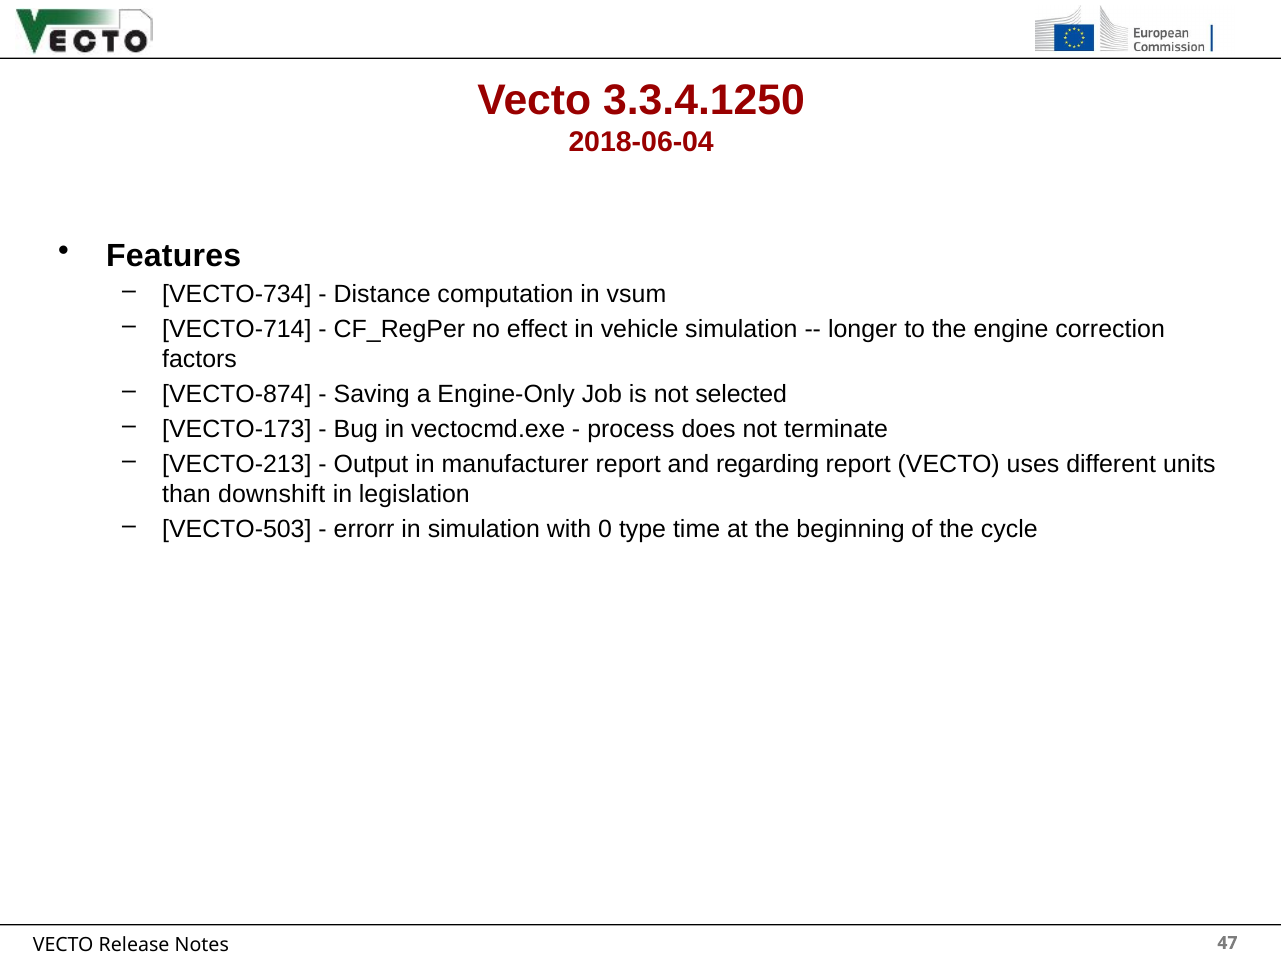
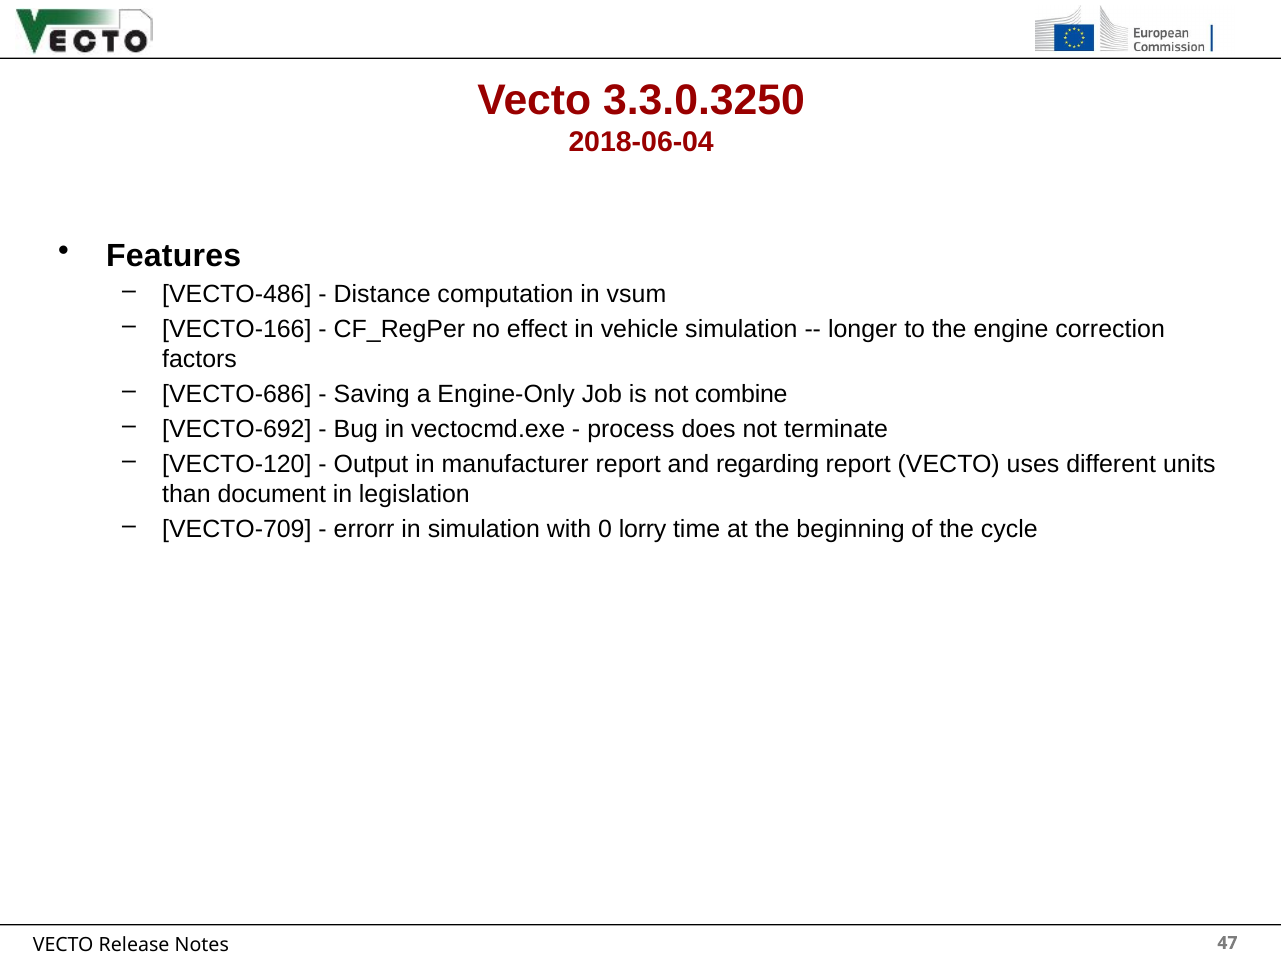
3.3.4.1250: 3.3.4.1250 -> 3.3.0.3250 (704, 100)
VECTO-734: VECTO-734 -> VECTO-486 (237, 295)
VECTO-714: VECTO-714 -> VECTO-166 (237, 330)
VECTO-874: VECTO-874 -> VECTO-686 (237, 394)
selected: selected -> combine (741, 394)
VECTO-173: VECTO-173 -> VECTO-692 (237, 429)
VECTO-213: VECTO-213 -> VECTO-120 (237, 464)
downshift: downshift -> document (272, 494)
VECTO-503: VECTO-503 -> VECTO-709 (237, 529)
type: type -> lorry (643, 529)
